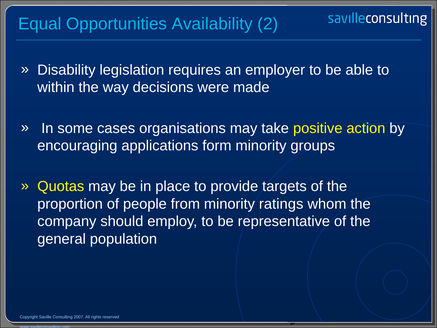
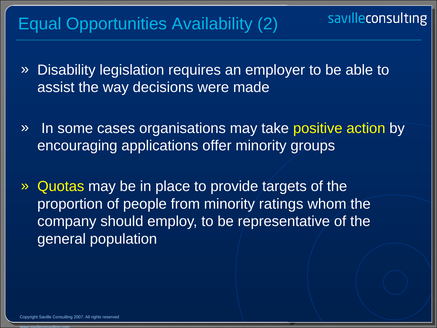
within: within -> assist (56, 87)
form: form -> offer (217, 146)
